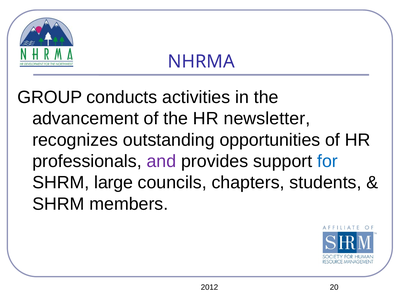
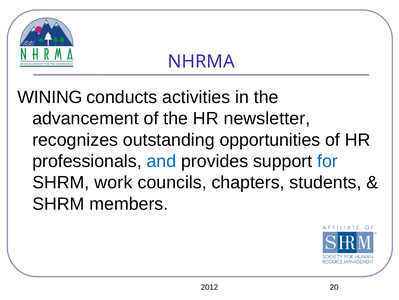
GROUP: GROUP -> WINING (50, 97)
and colour: purple -> blue (161, 161)
large: large -> work (113, 182)
